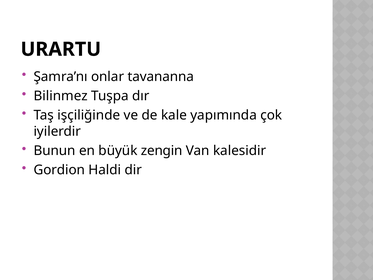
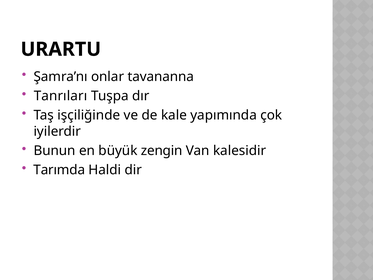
Bilinmez: Bilinmez -> Tanrıları (61, 96)
Gordion: Gordion -> Tarımda (59, 170)
